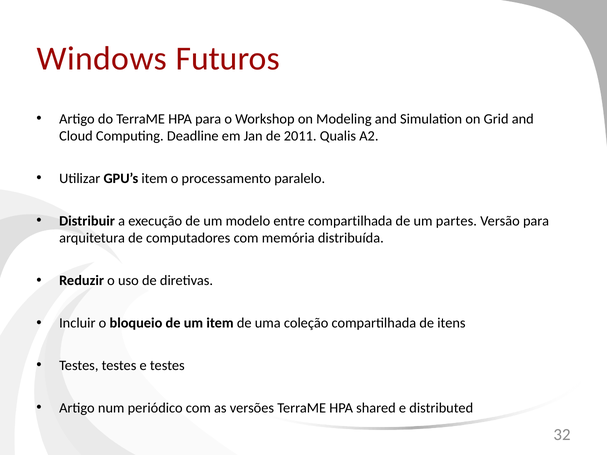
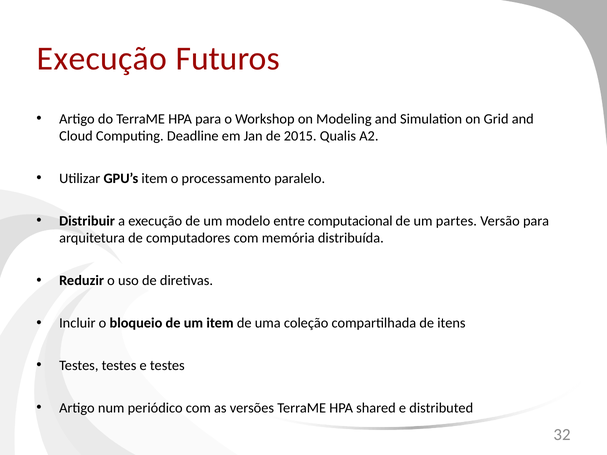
Windows: Windows -> Execução (102, 59)
2011: 2011 -> 2015 (300, 136)
entre compartilhada: compartilhada -> computacional (350, 221)
